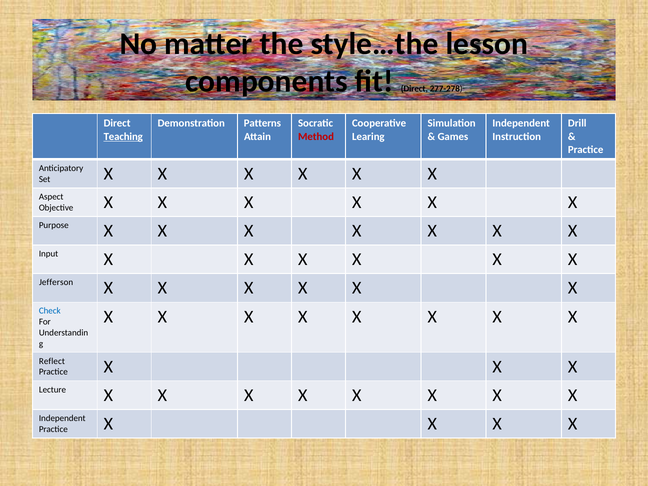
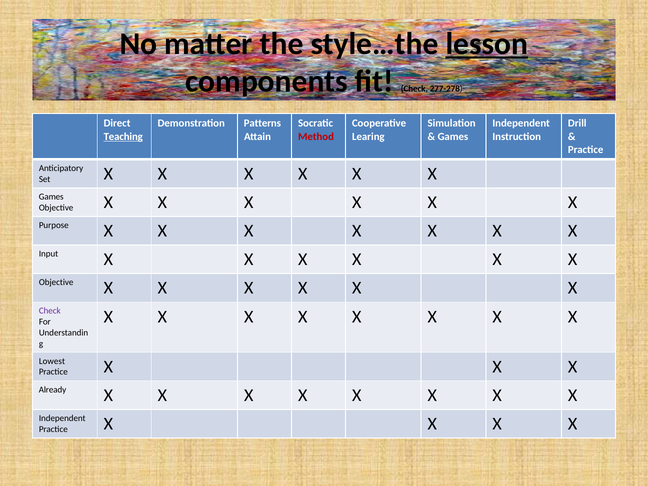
lesson underline: none -> present (487, 44)
fit Direct: Direct -> Check (414, 89)
Aspect: Aspect -> Games (51, 197)
Jefferson: Jefferson -> Objective (56, 282)
Check colour: blue -> purple (50, 311)
Reflect: Reflect -> Lowest (52, 361)
Lecture: Lecture -> Already (53, 390)
